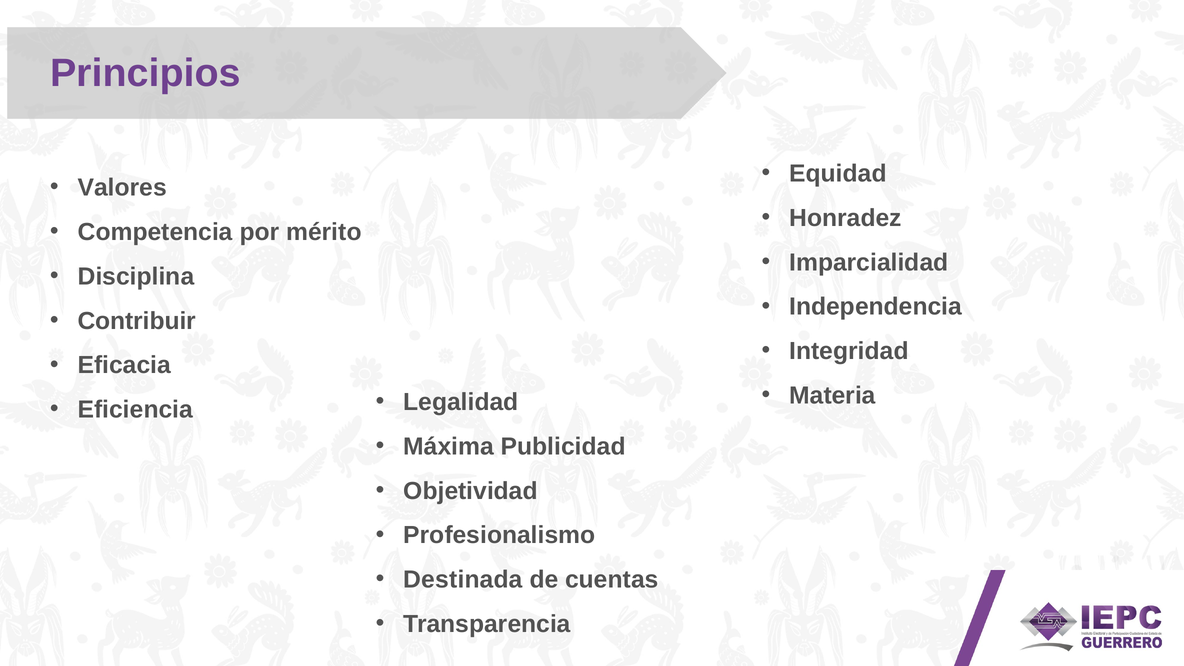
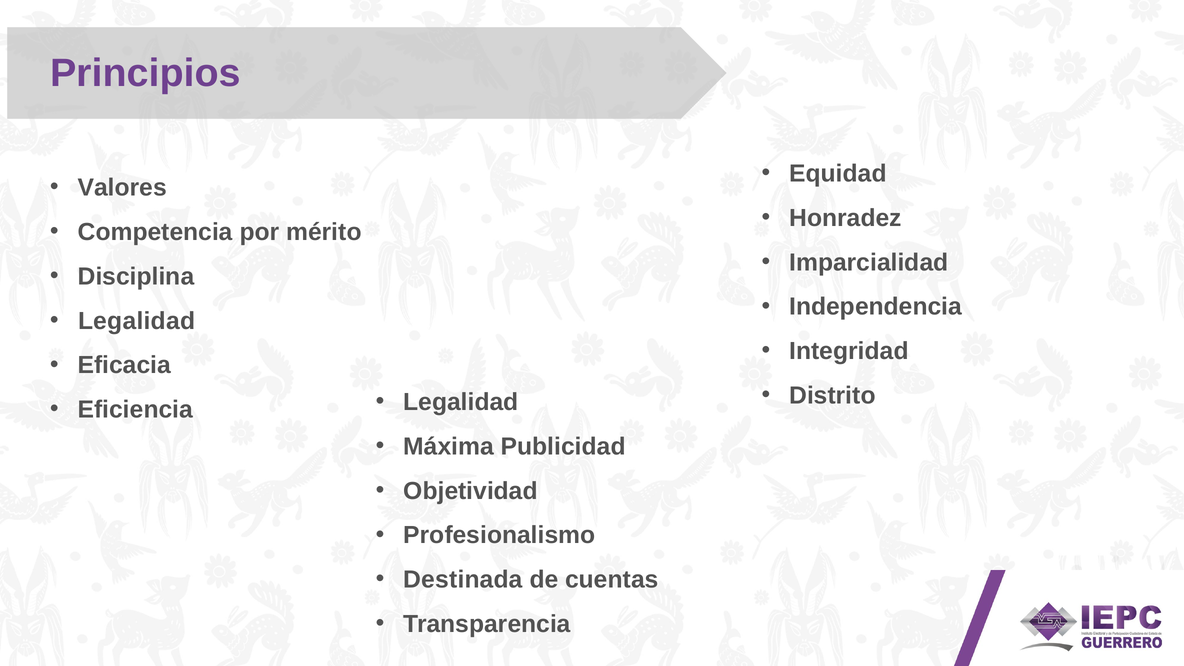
Contribuir: Contribuir -> Legalidad (137, 321)
Materia: Materia -> Distrito (832, 396)
